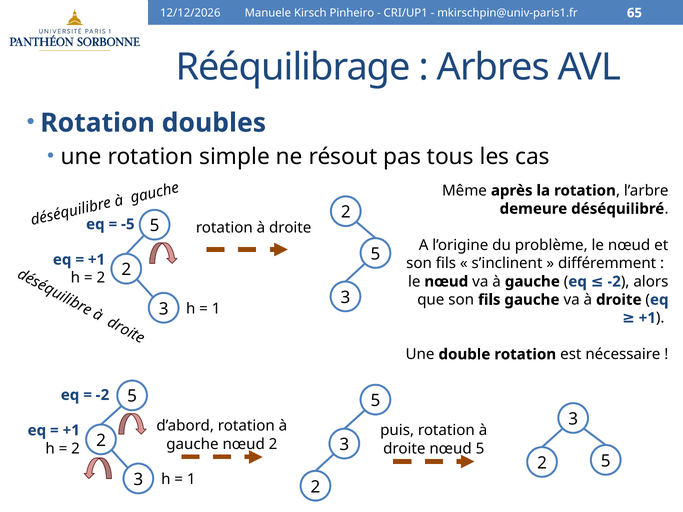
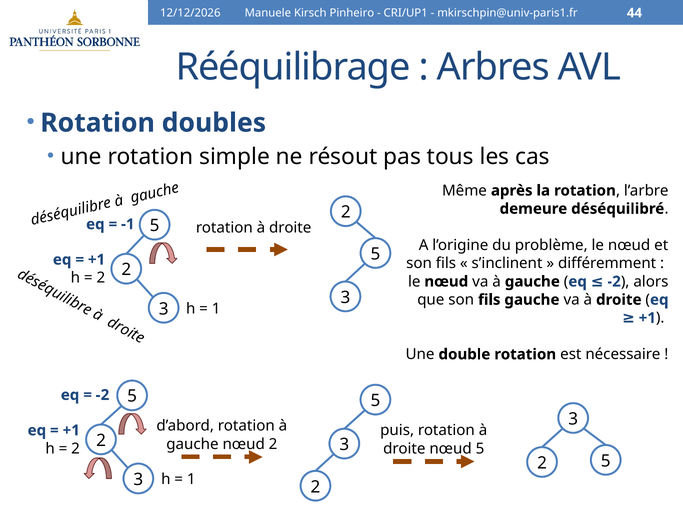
65: 65 -> 44 (634, 13)
-5: -5 -> -1 (128, 224)
